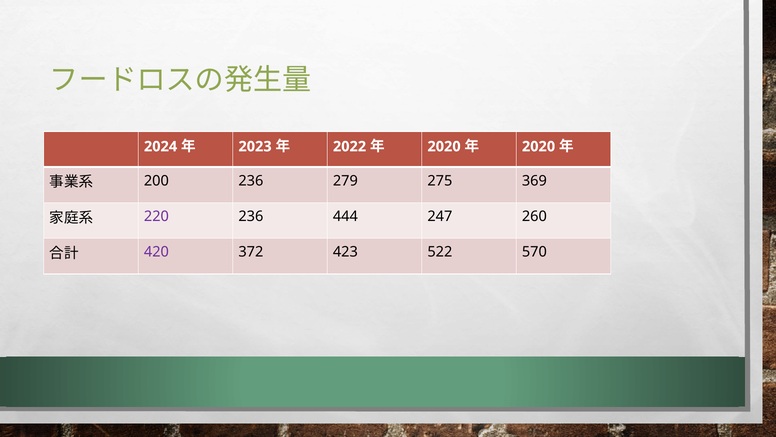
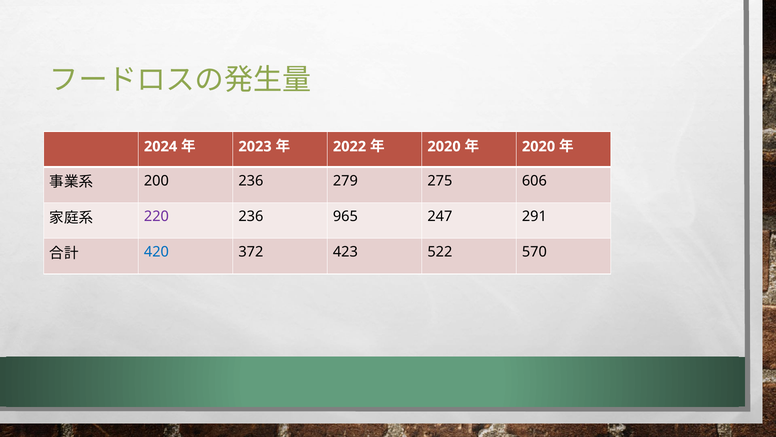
369: 369 -> 606 (534, 181)
444: 444 -> 965 (345, 216)
260: 260 -> 291 (534, 216)
420 colour: purple -> blue (156, 252)
